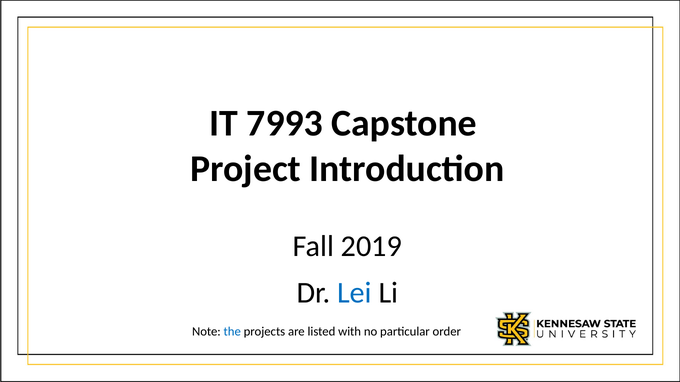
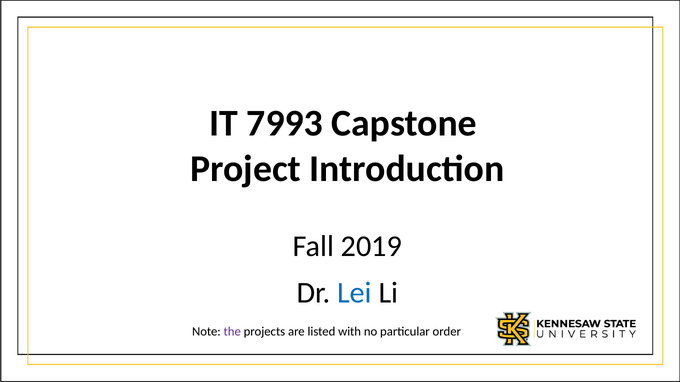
the colour: blue -> purple (232, 332)
